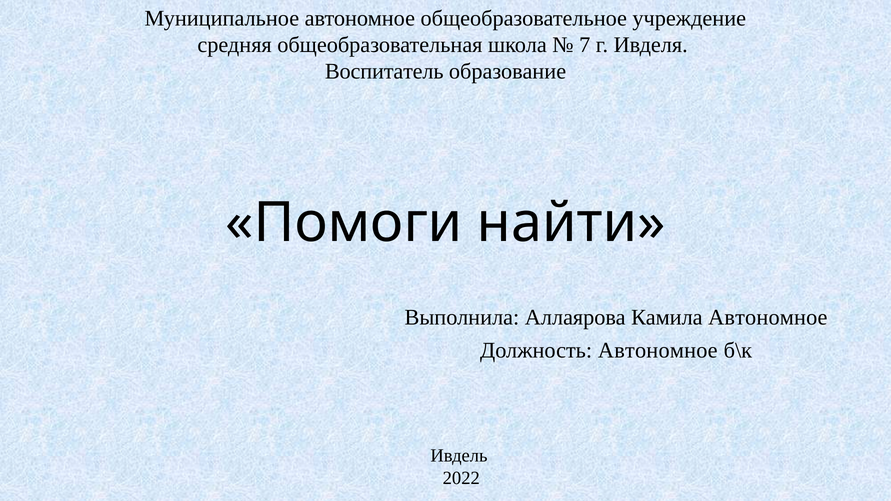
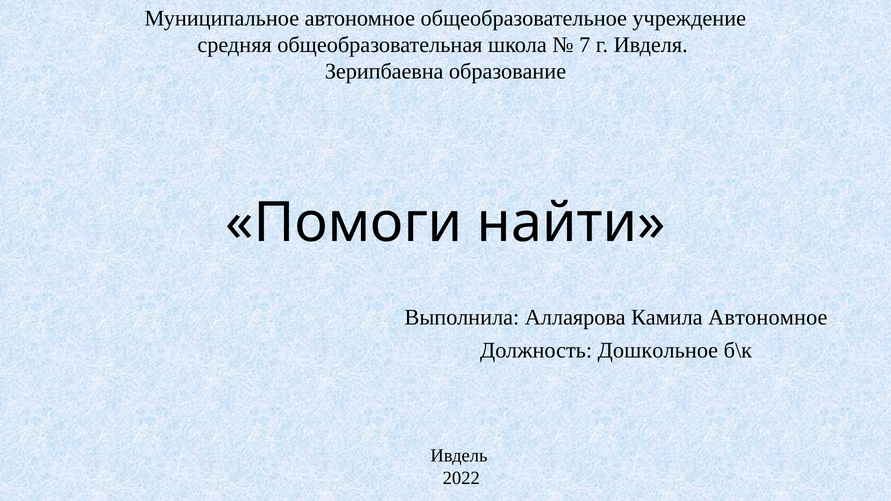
Воспитатель: Воспитатель -> Зерипбаевна (384, 72)
Должность Автономное: Автономное -> Дошкольное (658, 351)
